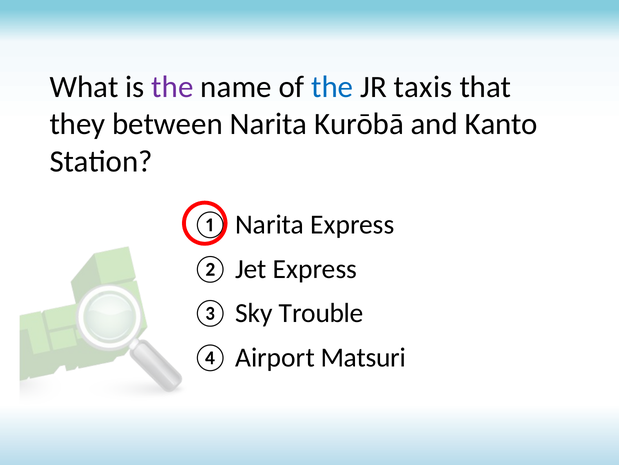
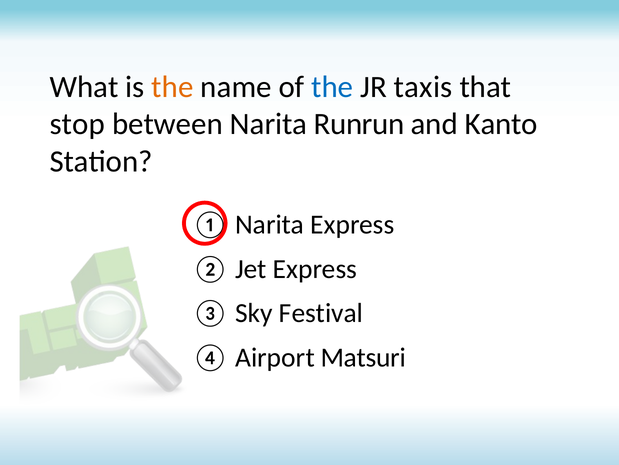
the colour: purple -> orange (172, 87)
they: they -> stop (77, 124)
Kurōbā: Kurōbā -> Runrun (359, 124)
Trouble: Trouble -> Festival (321, 313)
